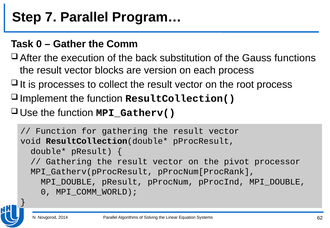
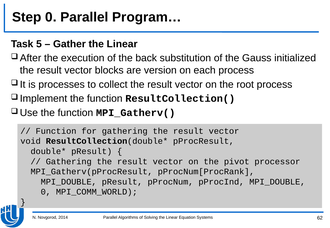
Step 7: 7 -> 0 (51, 17)
Task 0: 0 -> 5 (39, 44)
Gather the Comm: Comm -> Linear (122, 44)
functions: functions -> initialized (295, 58)
